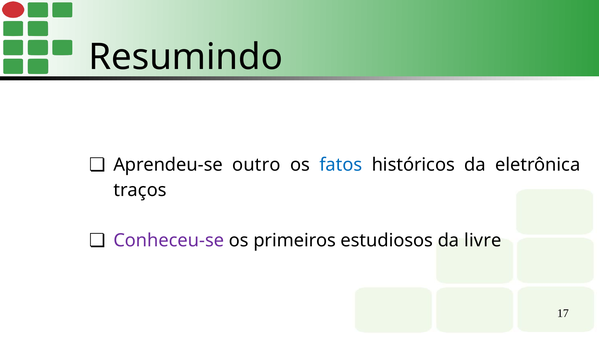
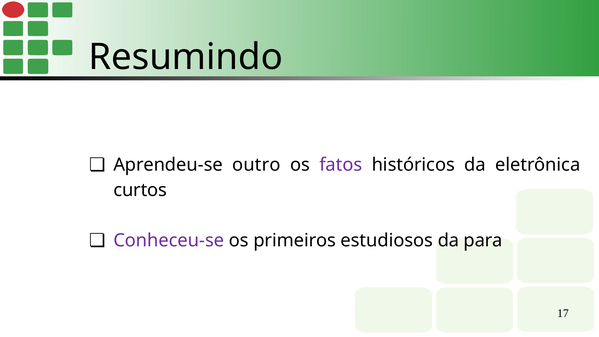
fatos colour: blue -> purple (341, 165)
traços: traços -> curtos (140, 190)
livre: livre -> para (483, 241)
